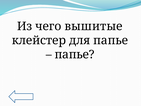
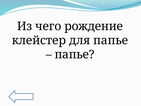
вышитые: вышитые -> рождение (94, 26)
